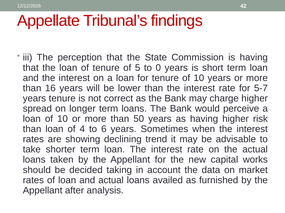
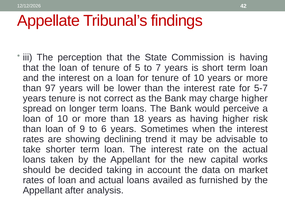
0: 0 -> 7 (158, 68)
16: 16 -> 97 (50, 88)
50: 50 -> 18 (139, 119)
4: 4 -> 9 (82, 129)
